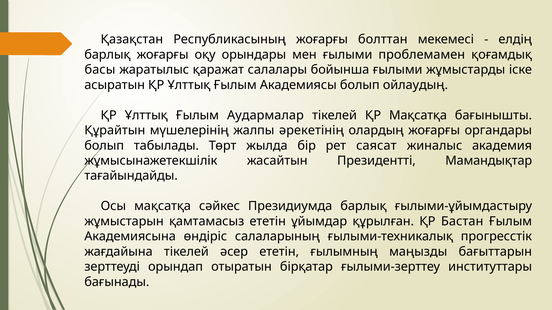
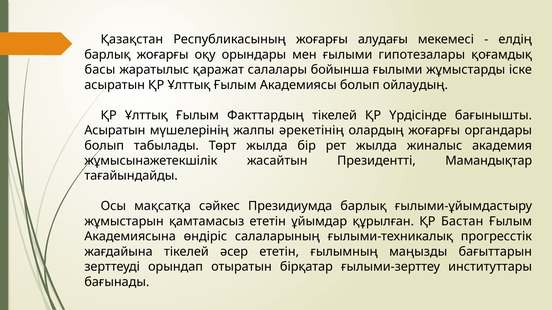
болттан: болттан -> алудағы (383, 40)
проблемамен: проблемамен -> гипотезалары (422, 55)
Аудармалар: Аудармалар -> Факттардың (265, 115)
ҚР Мақсатқа: Мақсатқа -> Үрдісінде (418, 115)
Құрайтын: Құрайтын -> Асыратын (115, 131)
рет саясат: саясат -> жылда (376, 146)
